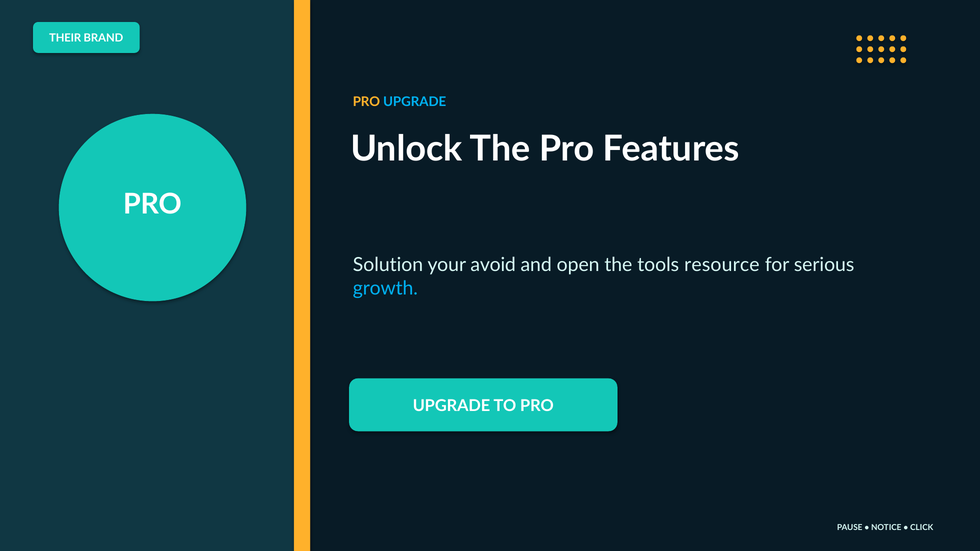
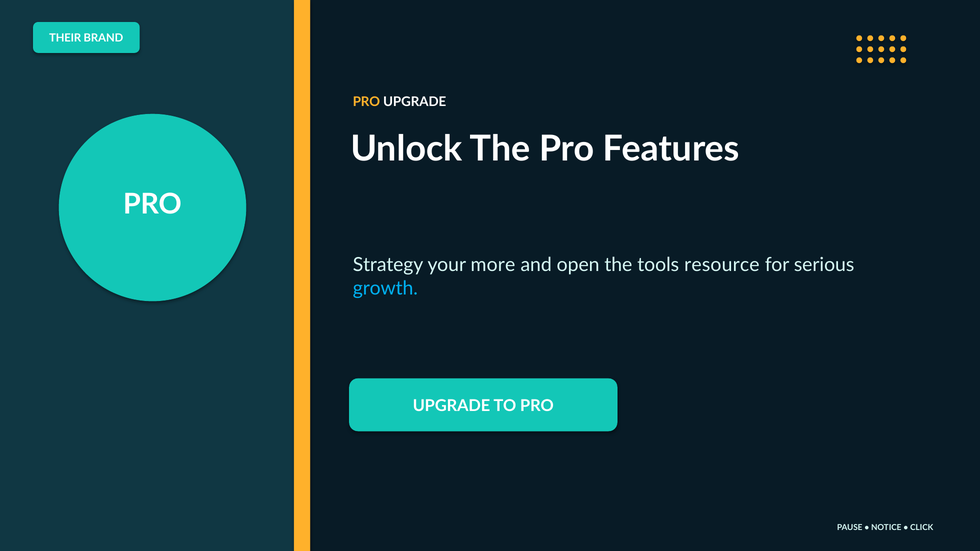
UPGRADE colour: light blue -> white (415, 102)
Solution: Solution -> Strategy (388, 265)
avoid: avoid -> more (493, 265)
